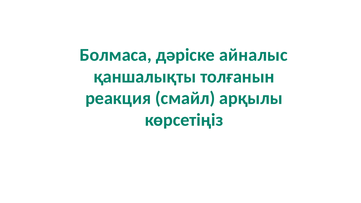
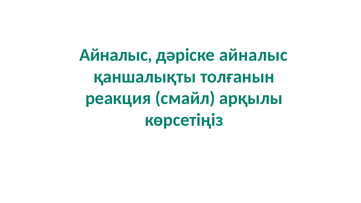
Болмаса: Болмаса -> Айналыс (116, 55)
